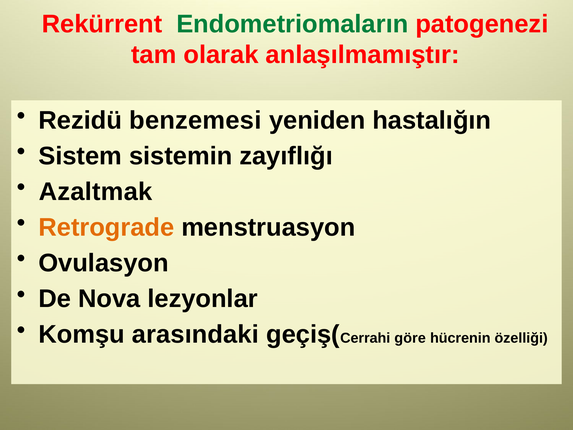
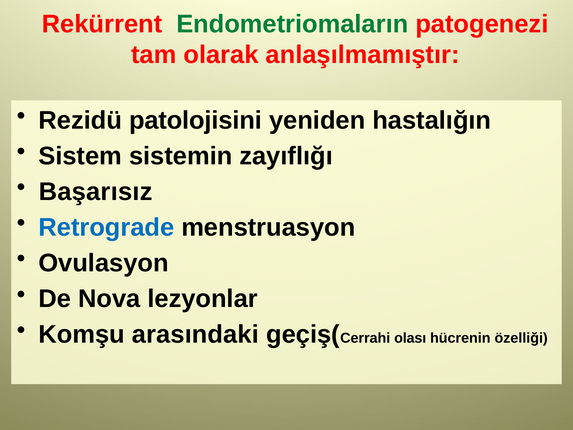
benzemesi: benzemesi -> patolojisini (196, 120)
Azaltmak: Azaltmak -> Başarısız (96, 192)
Retrograde colour: orange -> blue (106, 227)
göre: göre -> olası (410, 338)
